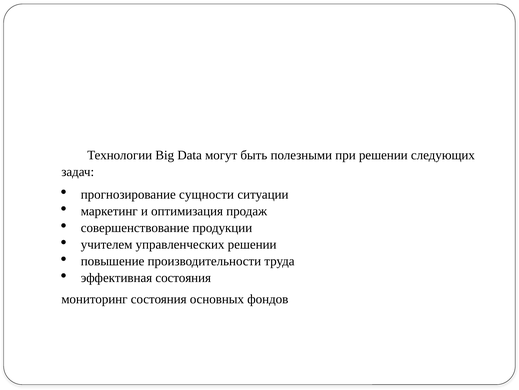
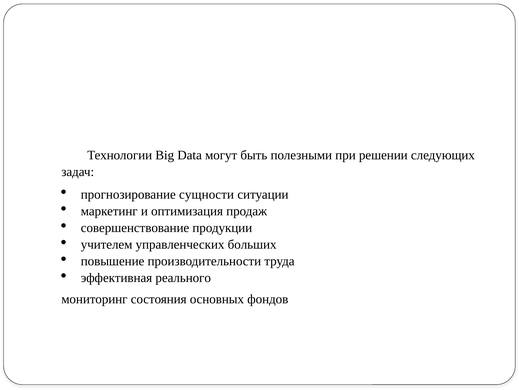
управленческих решении: решении -> больших (252, 244)
эффективная состояния: состояния -> реального (183, 277)
